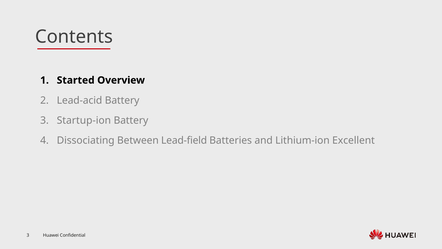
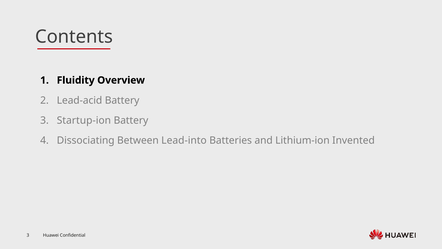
Started: Started -> Fluidity (76, 80)
Lead-field: Lead-field -> Lead-into (184, 140)
Excellent: Excellent -> Invented (354, 140)
